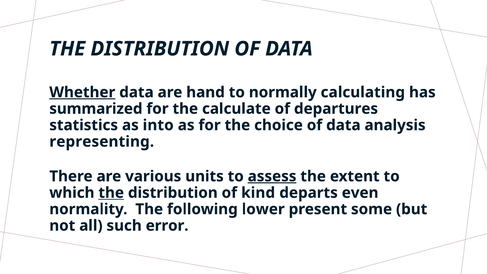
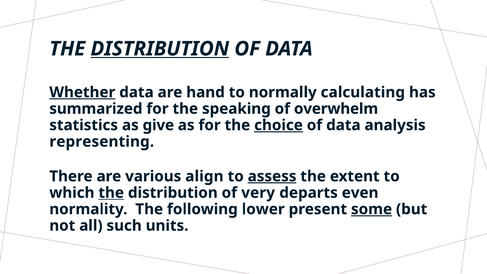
DISTRIBUTION underline: none -> present (160, 49)
calculate: calculate -> speaking (236, 109)
departures: departures -> overwhelm (336, 109)
into: into -> give (158, 125)
choice underline: none -> present (279, 125)
units: units -> align (204, 176)
kind: kind -> very (258, 193)
some underline: none -> present (372, 209)
error: error -> units (167, 226)
